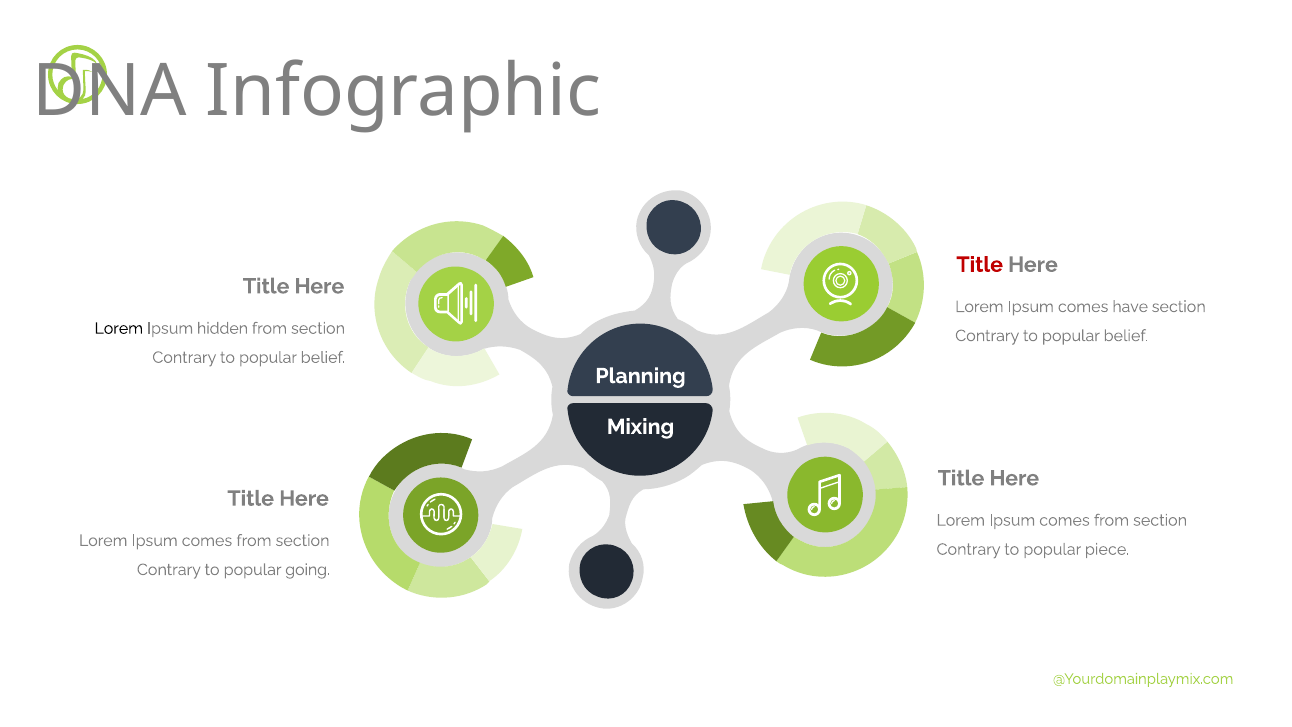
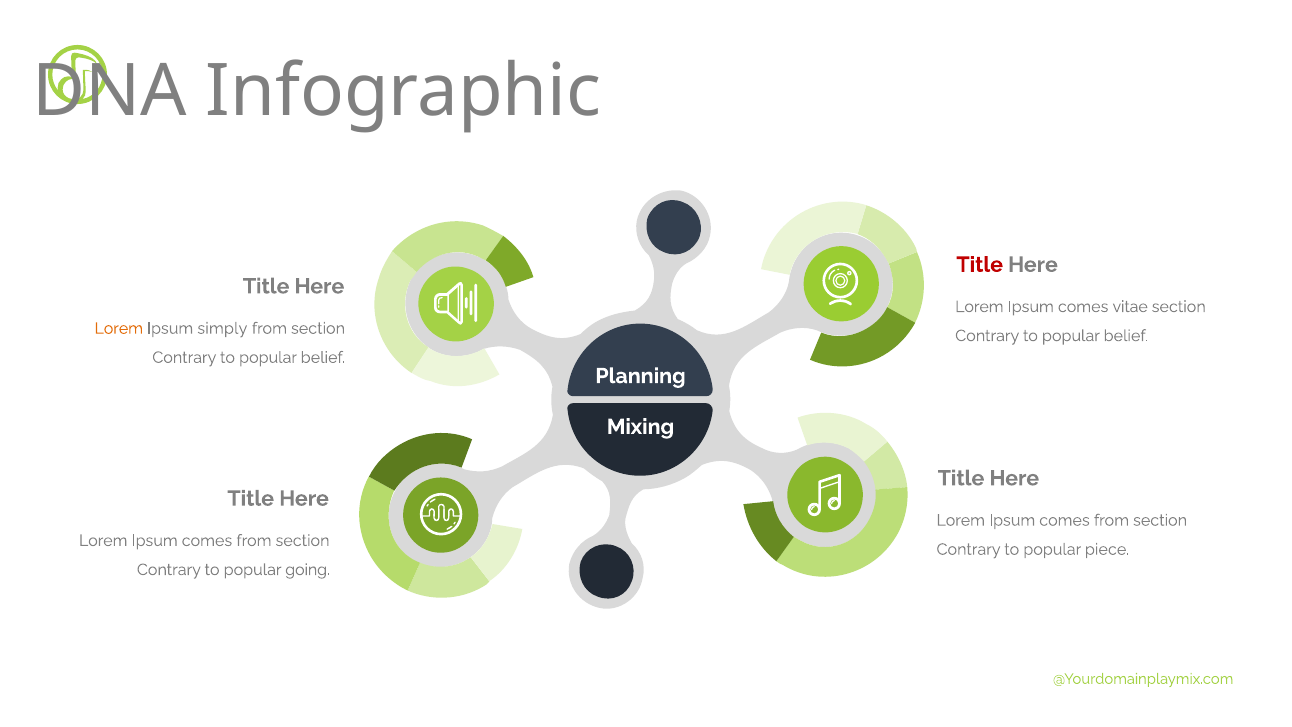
have: have -> vitae (1130, 307)
Lorem colour: black -> orange (119, 328)
hidden: hidden -> simply (222, 328)
